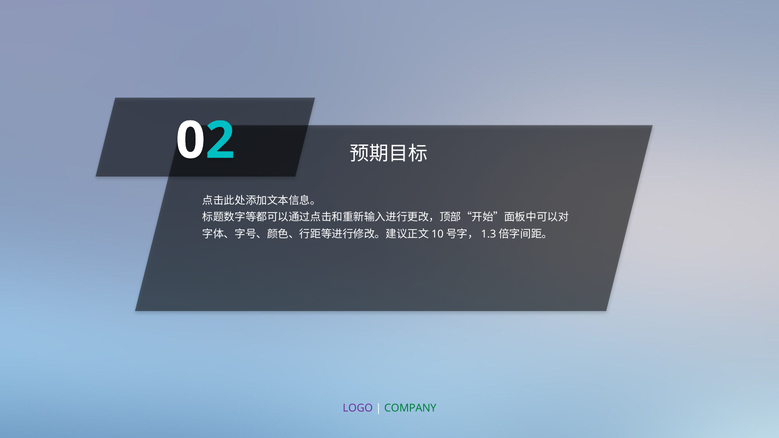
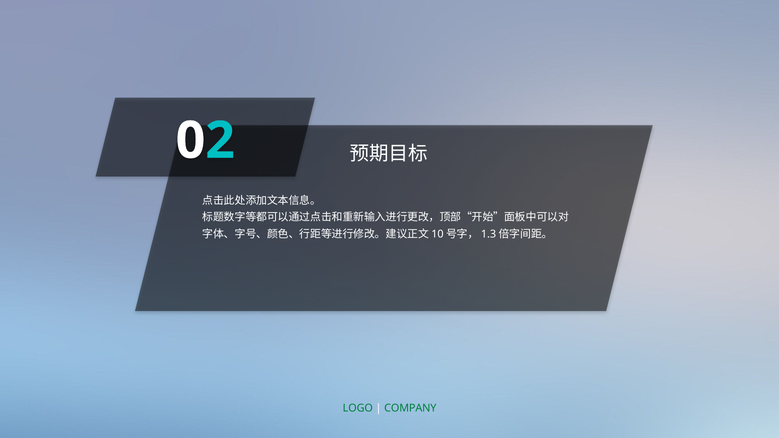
LOGO colour: purple -> green (358, 409)
